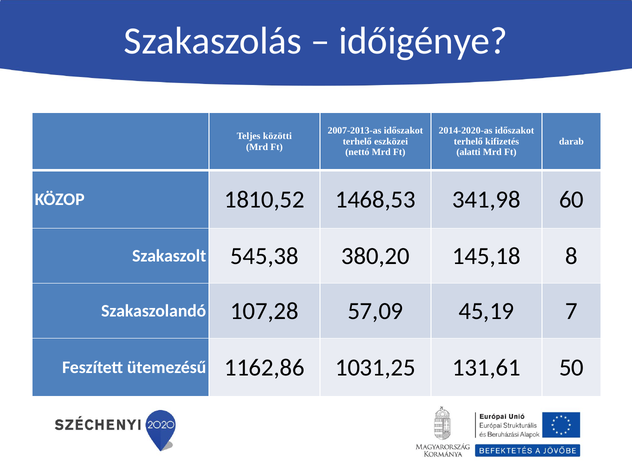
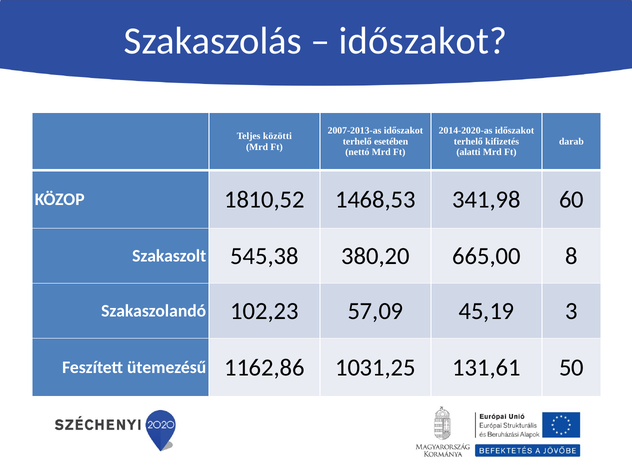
időigénye: időigénye -> időszakot (423, 41)
eszközei: eszközei -> esetében (391, 142)
145,18: 145,18 -> 665,00 (487, 256)
107,28: 107,28 -> 102,23 (264, 311)
7: 7 -> 3 (571, 311)
